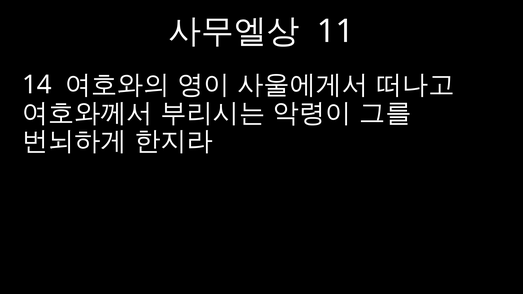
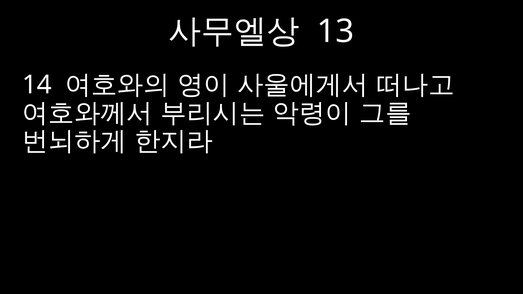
11: 11 -> 13 (336, 31)
